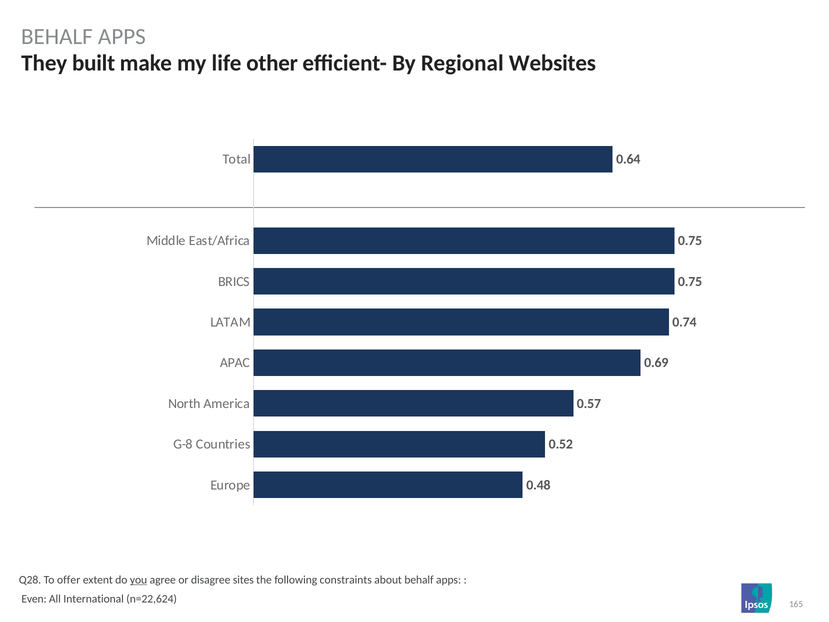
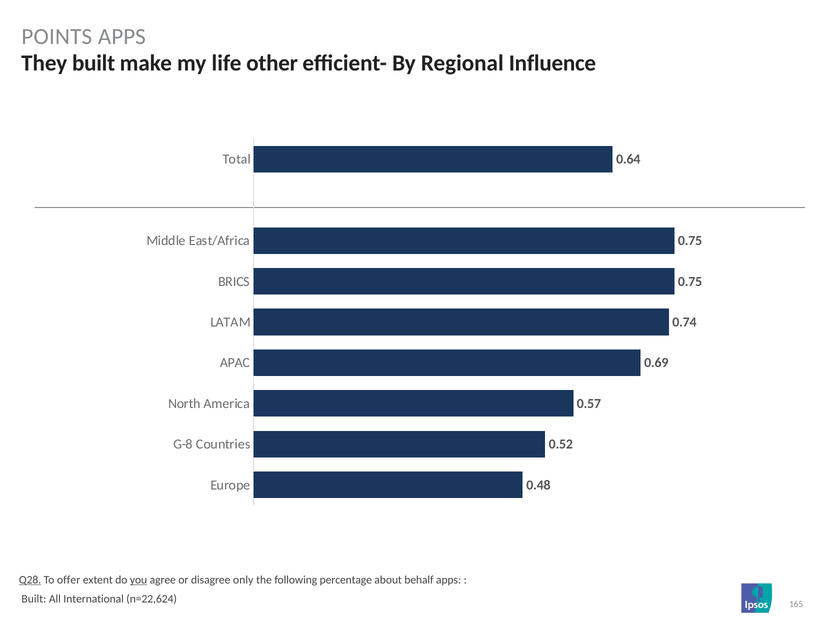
BEHALF: BEHALF -> POINTS (57, 36)
Websites: Websites -> Influence (552, 63)
Q28 underline: none -> present (30, 580)
sites: sites -> only (243, 580)
constraints: constraints -> percentage (346, 580)
Even: Even -> Built (34, 598)
